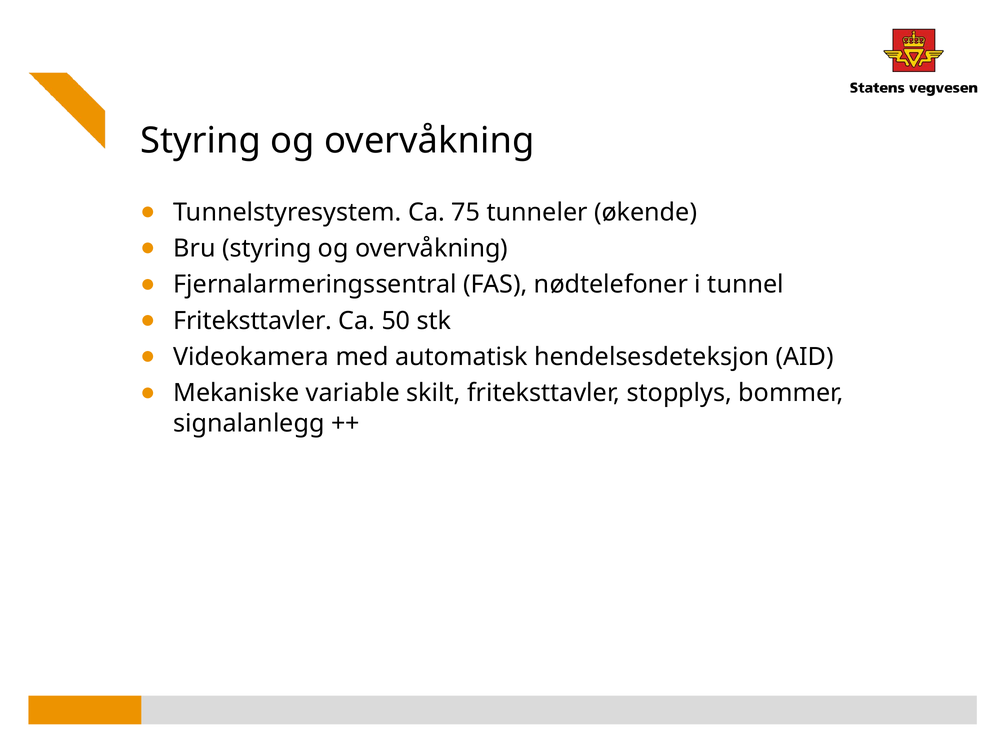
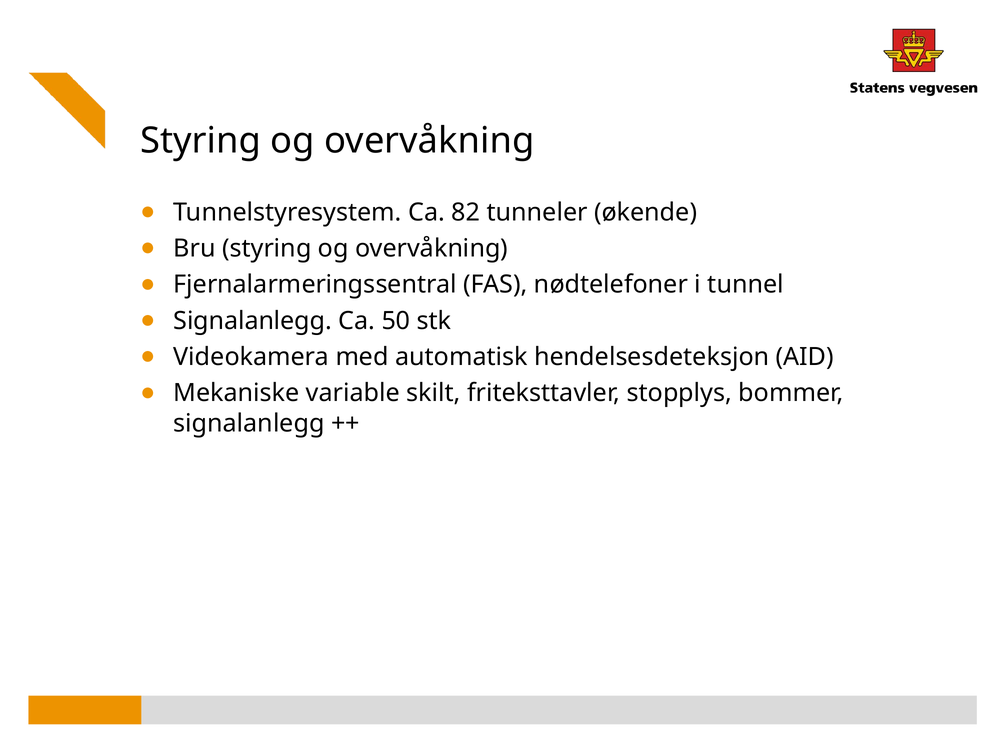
75: 75 -> 82 (466, 212)
Friteksttavler: Friteksttavler -> Signalanlegg (253, 321)
